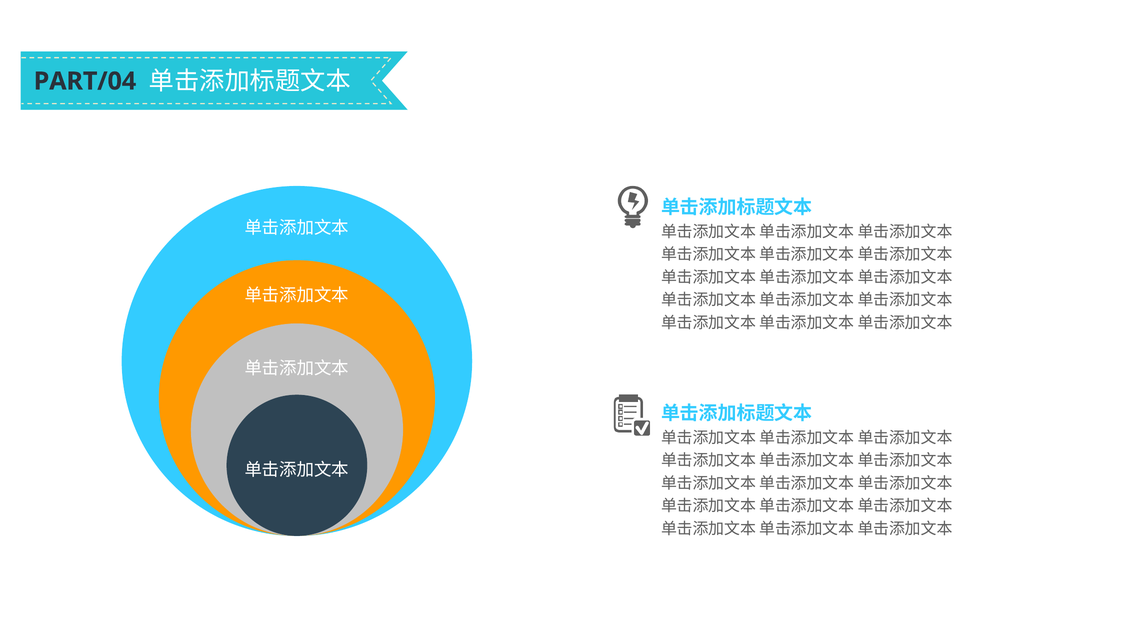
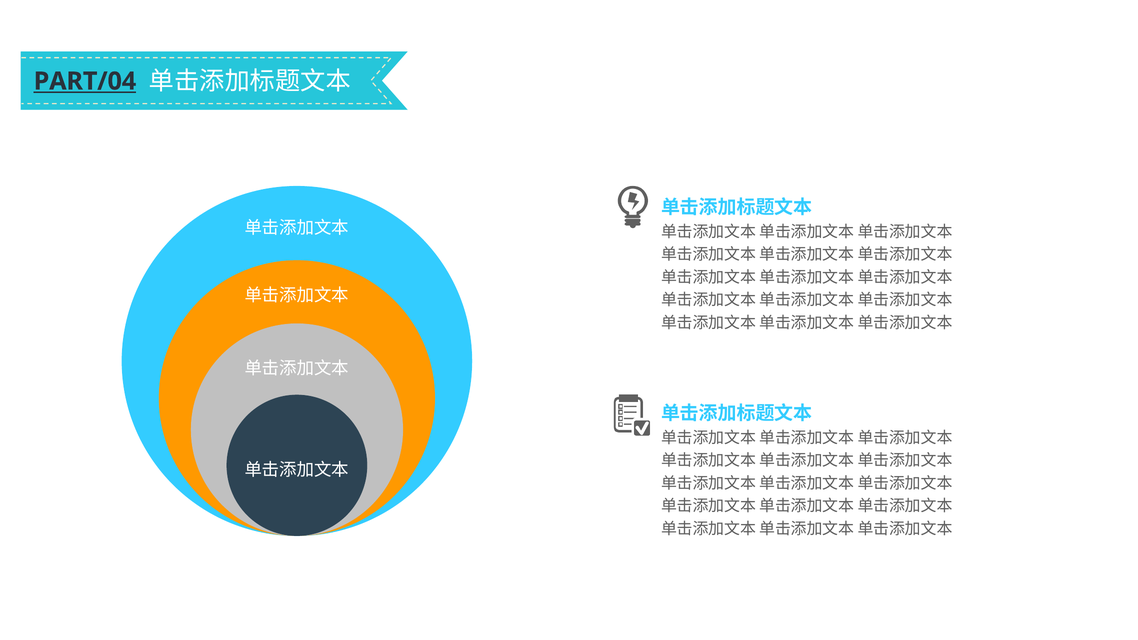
PART/04 underline: none -> present (85, 81)
